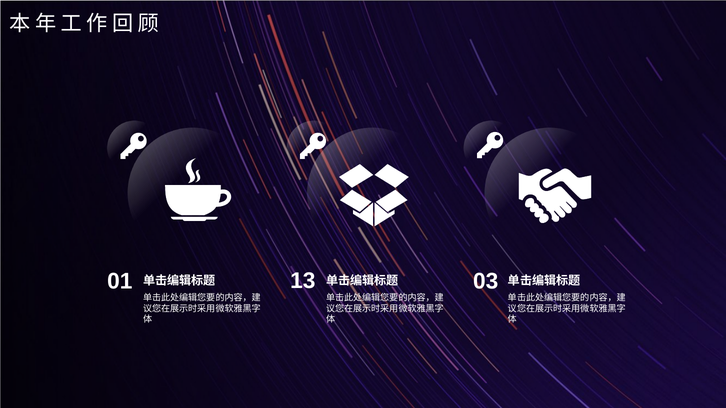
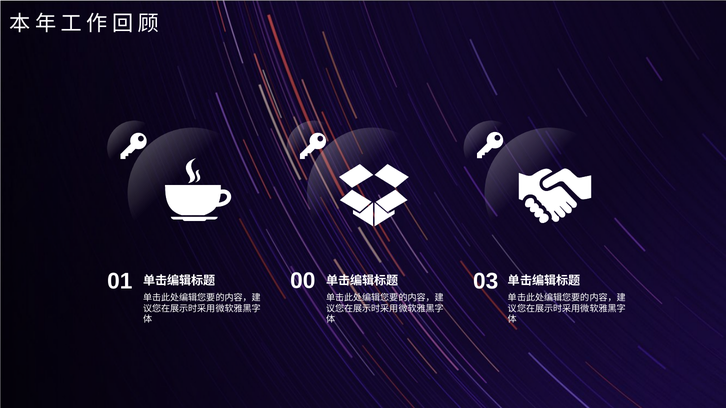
13: 13 -> 00 (303, 281)
